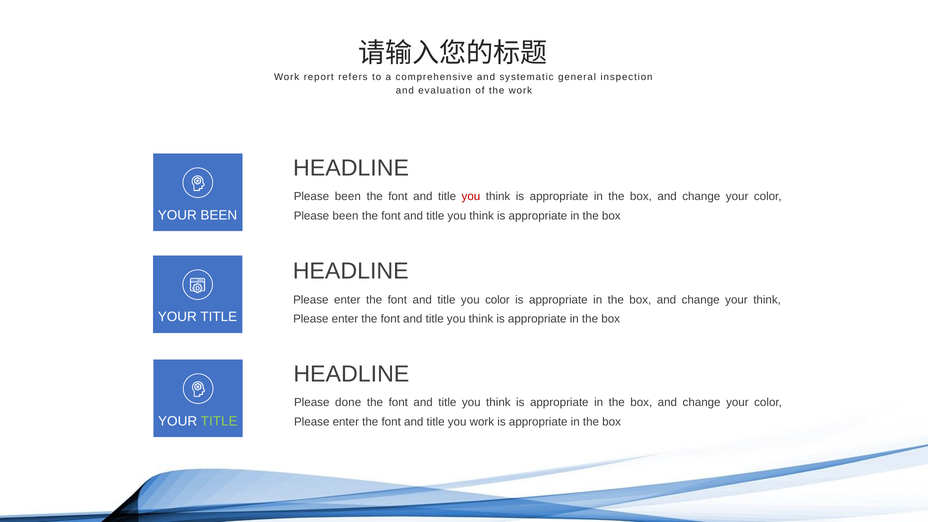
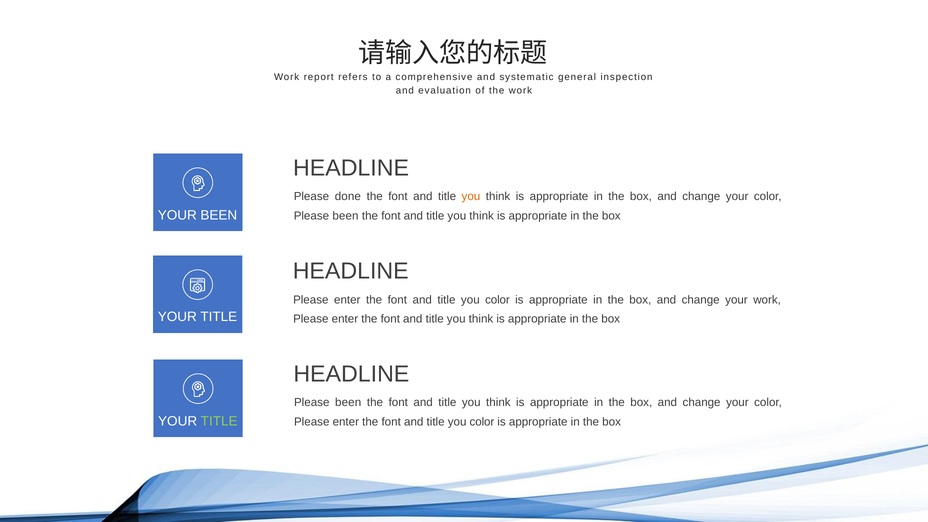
been: been -> done (348, 197)
you colour: red -> orange (471, 197)
your think: think -> work (767, 300)
done: done -> been (348, 403)
work: work -> color (482, 422)
